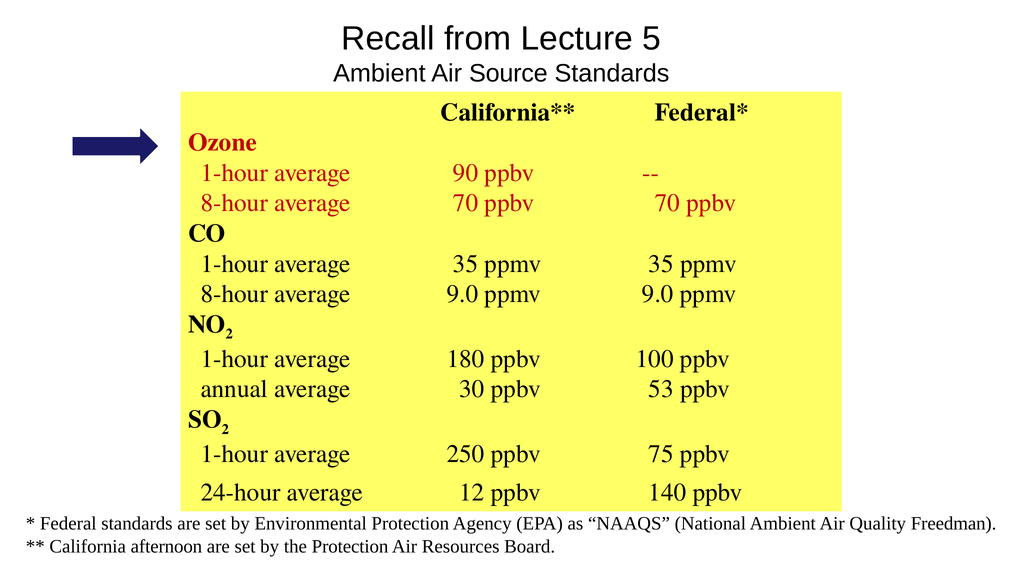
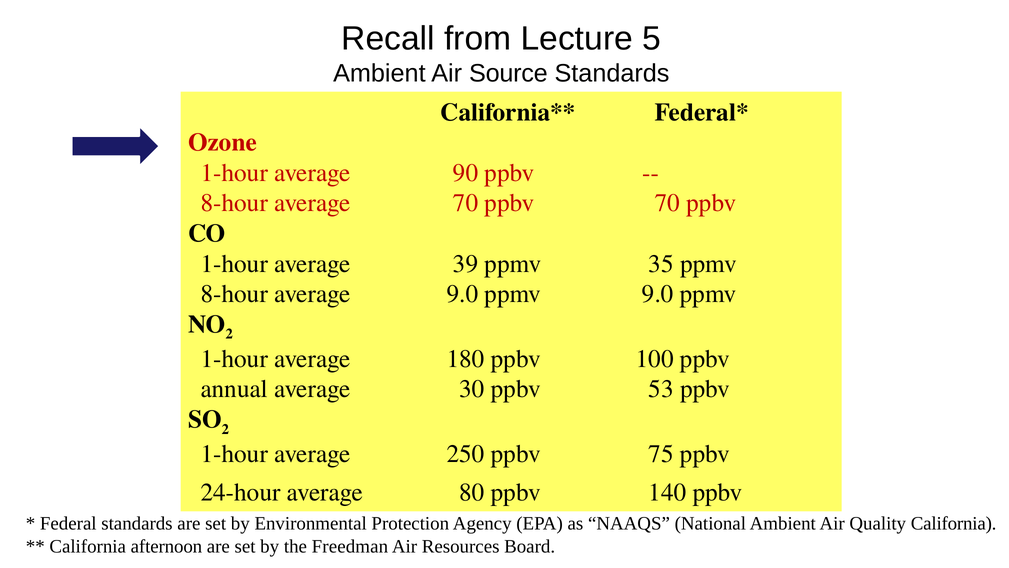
average 35: 35 -> 39 (466, 264)
12: 12 -> 80 (472, 492)
Quality Freedman: Freedman -> California (954, 523)
the Protection: Protection -> Freedman (350, 546)
